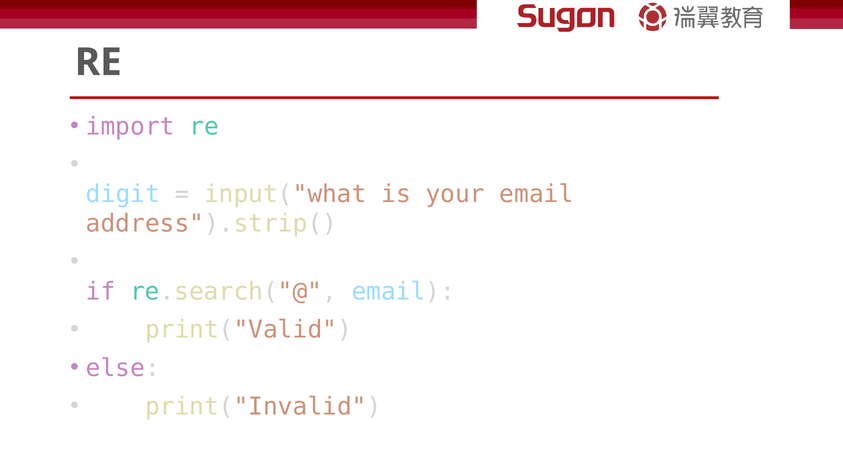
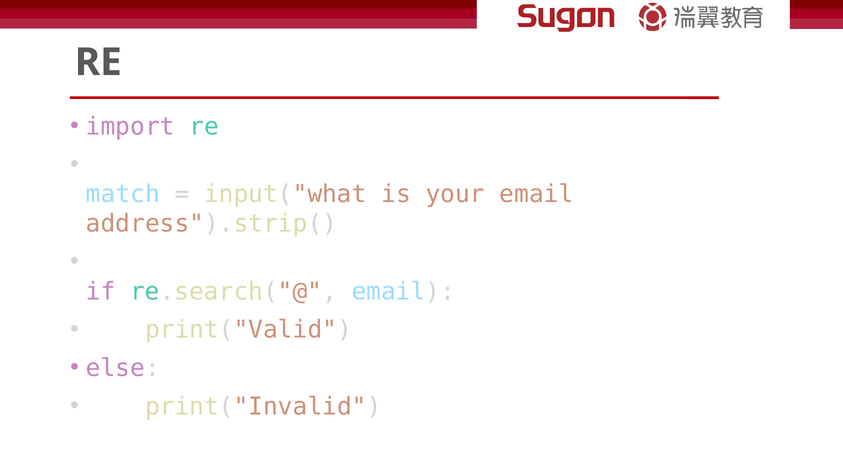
digit: digit -> match (123, 194)
